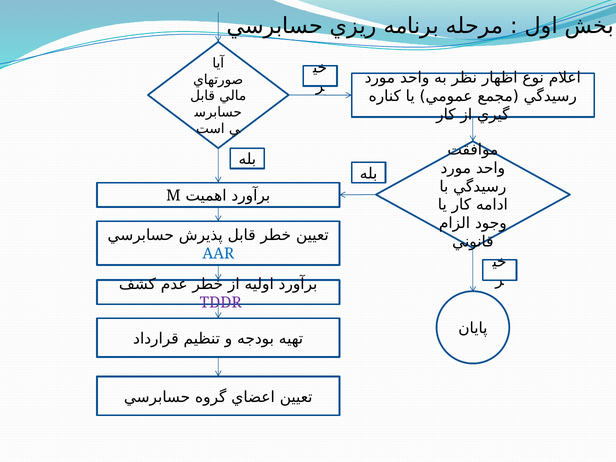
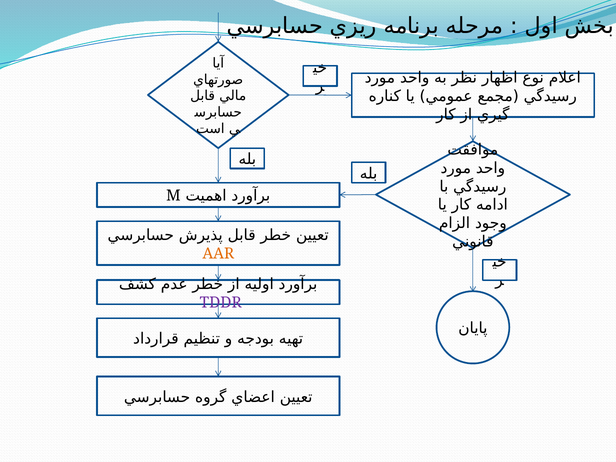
AAR colour: blue -> orange (218, 253)
